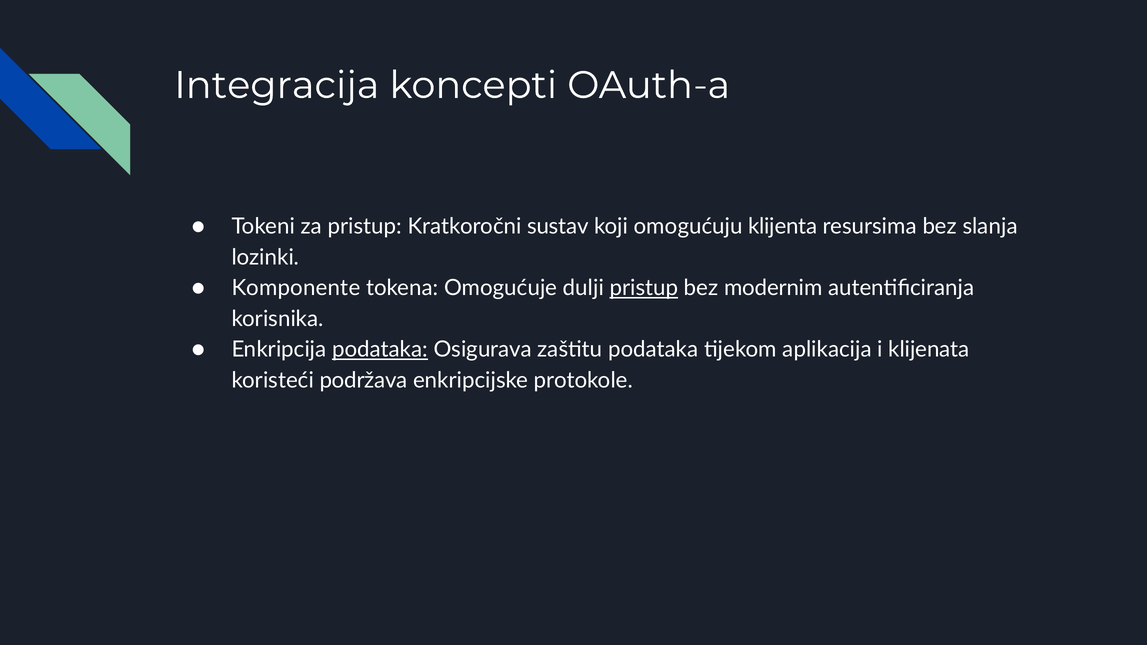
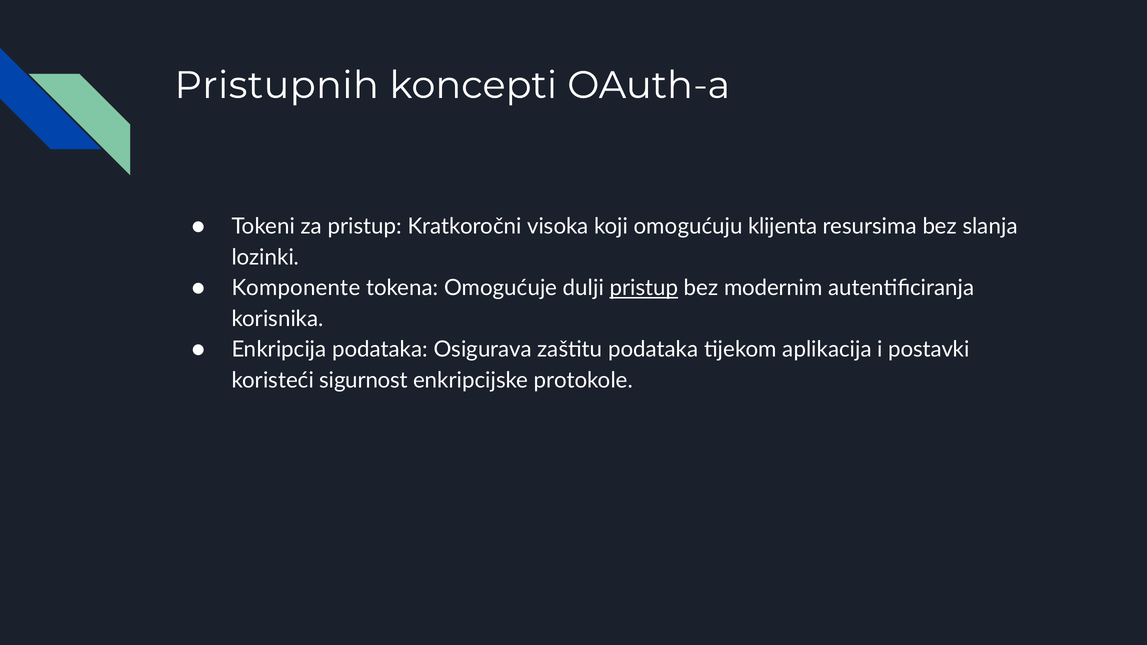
Integracija: Integracija -> Pristupnih (277, 85)
sustav: sustav -> visoka (558, 227)
podataka underline: present -> none (380, 350)
klijenata: klijenata -> postavki (929, 350)
podržava: podržava -> sigurnost (364, 380)
